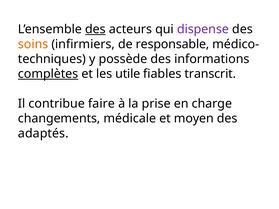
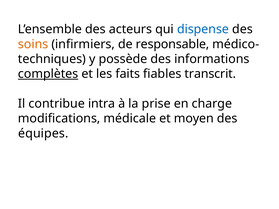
des underline: present -> none (95, 29)
dispense colour: purple -> blue (203, 29)
utile: utile -> faits (128, 74)
faire: faire -> intra (102, 104)
changements: changements -> modifications (59, 119)
adaptés: adaptés -> équipes (43, 133)
